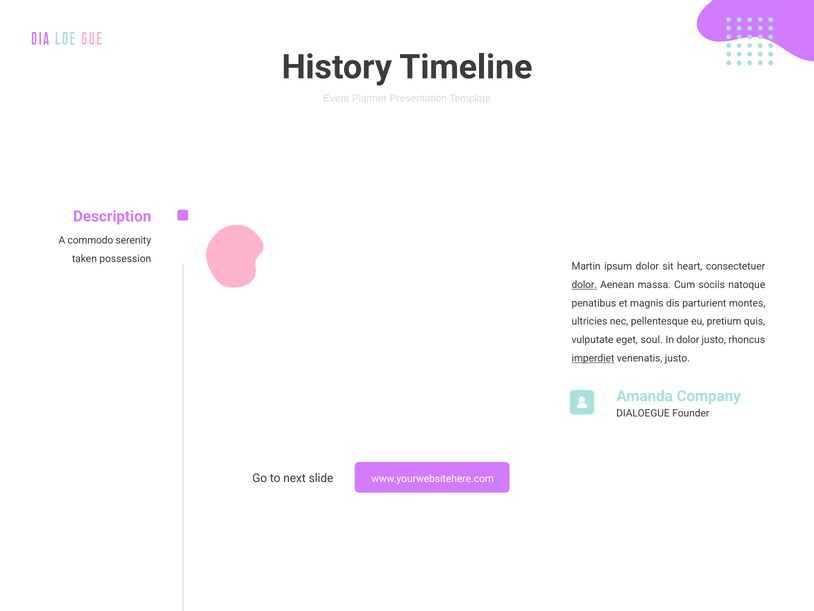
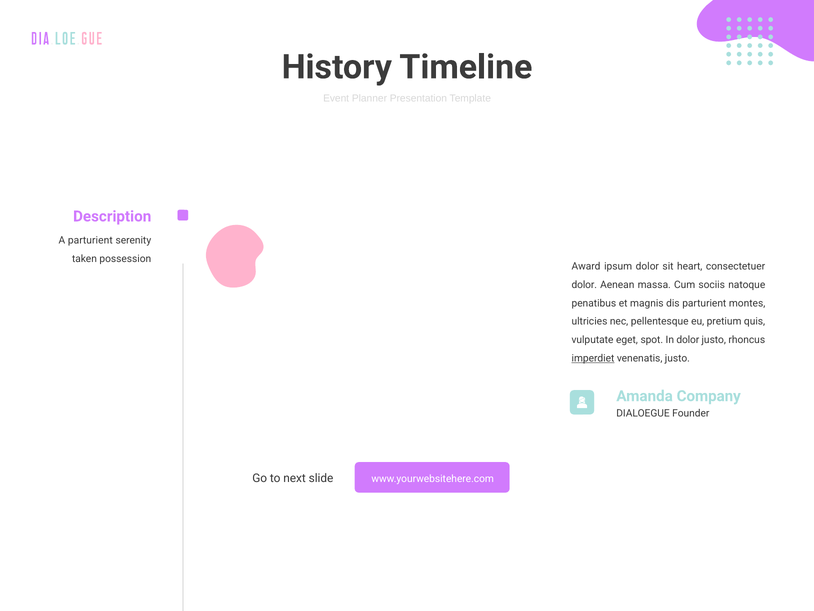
A commodo: commodo -> parturient (90, 240)
Martin: Martin -> Award (586, 266)
dolor underline: present -> none (584, 285)
soul: soul -> spot (652, 340)
